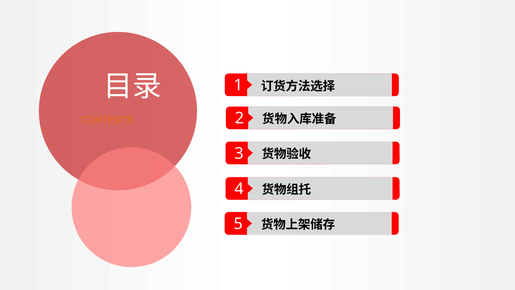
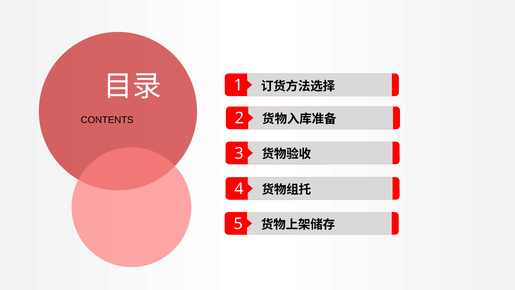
CONTENTS colour: orange -> black (107, 120)
